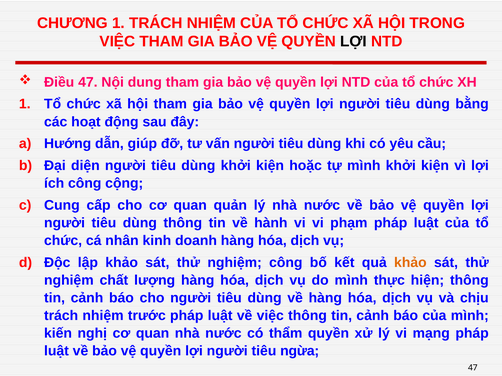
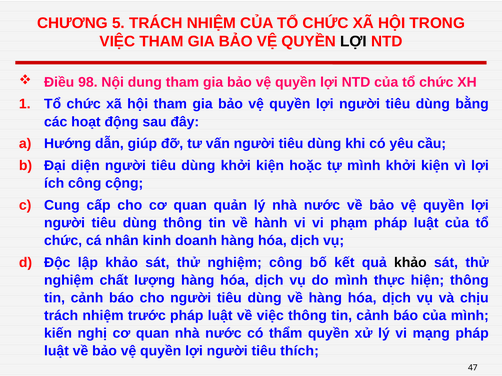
CHƯƠNG 1: 1 -> 5 (118, 23)
Điều 47: 47 -> 98 (88, 82)
khảo colour: orange -> black (410, 263)
ngừa: ngừa -> thích (300, 351)
